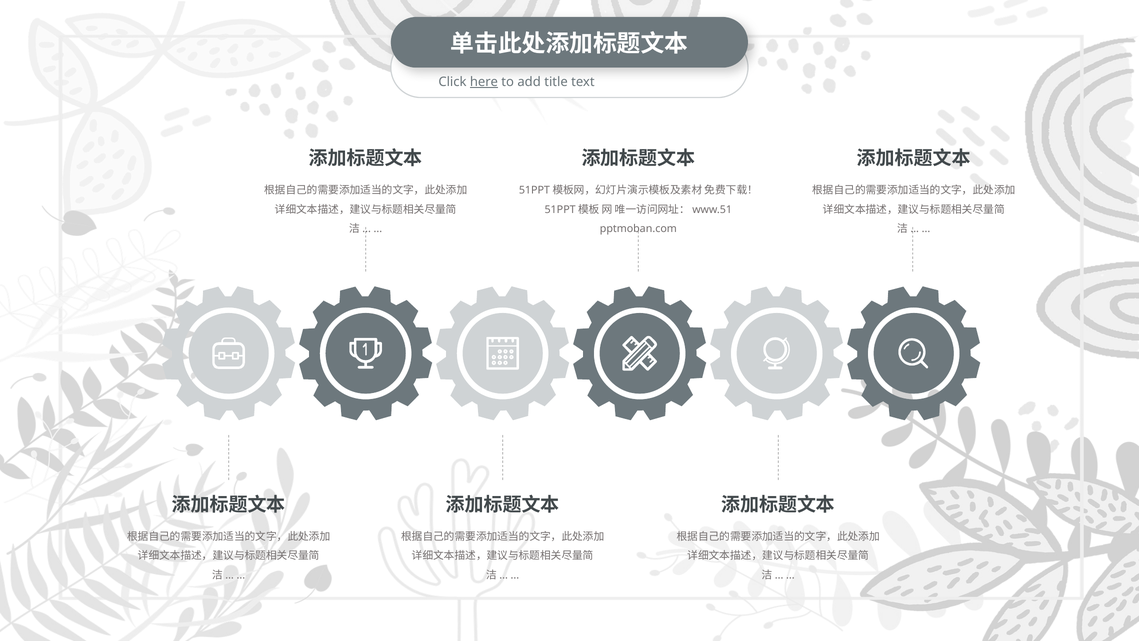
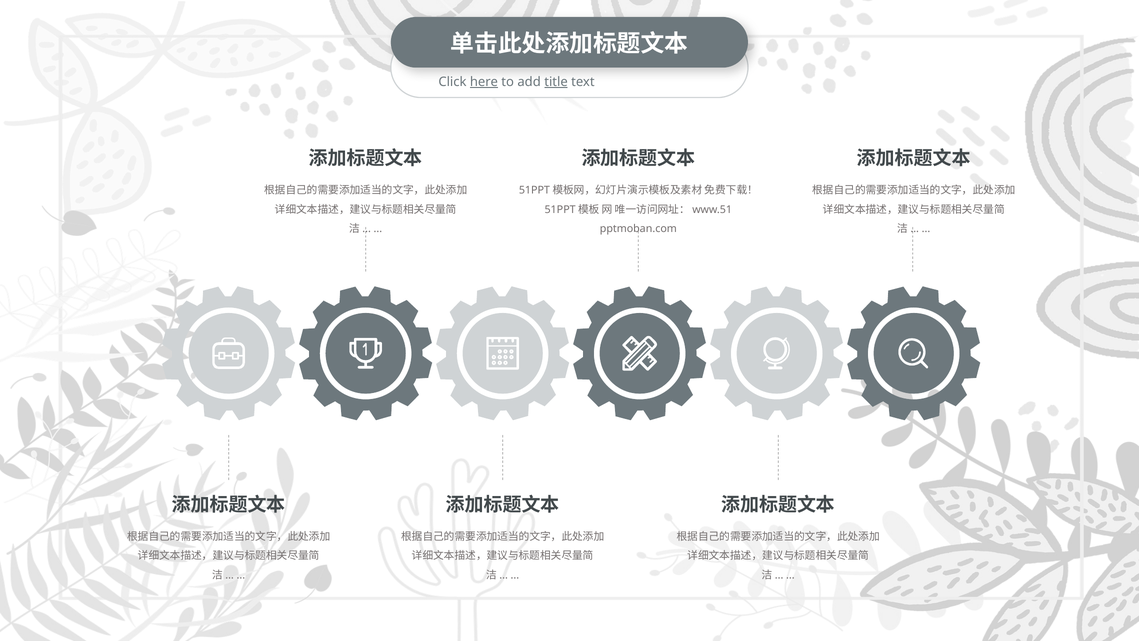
title underline: none -> present (556, 82)
